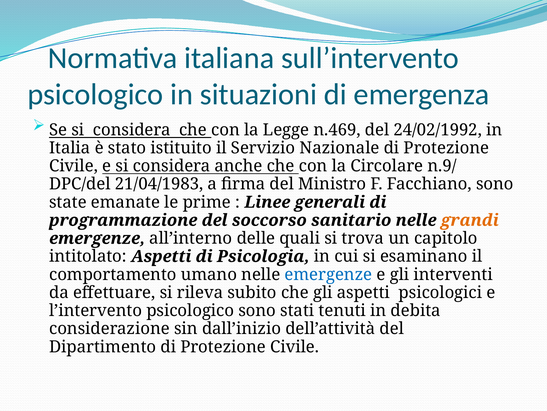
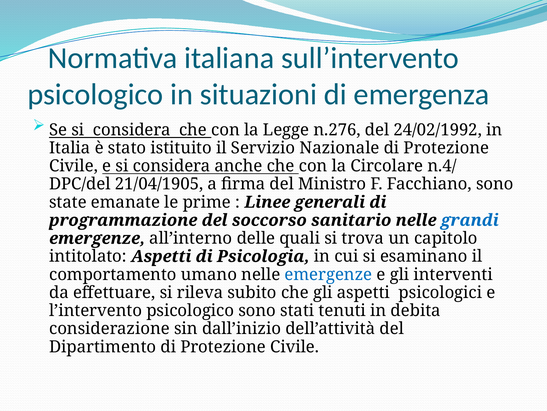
n.469: n.469 -> n.276 (337, 130)
n.9/: n.9/ -> n.4/ (442, 166)
21/04/1983: 21/04/1983 -> 21/04/1905 (159, 184)
grandi colour: orange -> blue (470, 220)
